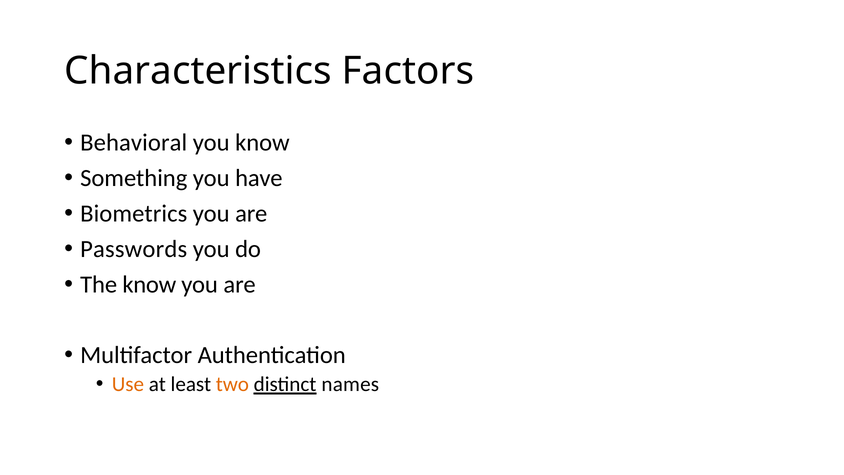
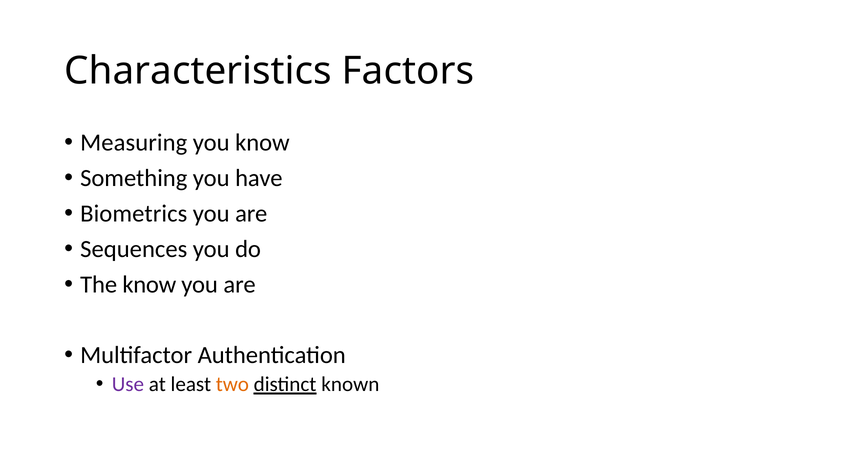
Behavioral: Behavioral -> Measuring (134, 143)
Passwords: Passwords -> Sequences (134, 249)
Use colour: orange -> purple (128, 384)
names: names -> known (350, 384)
